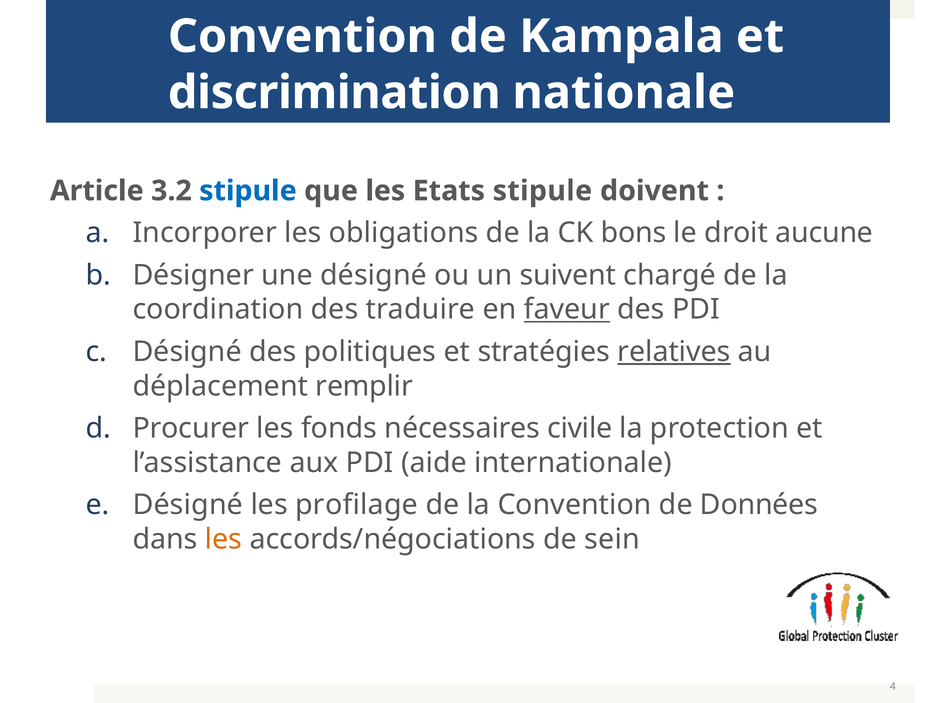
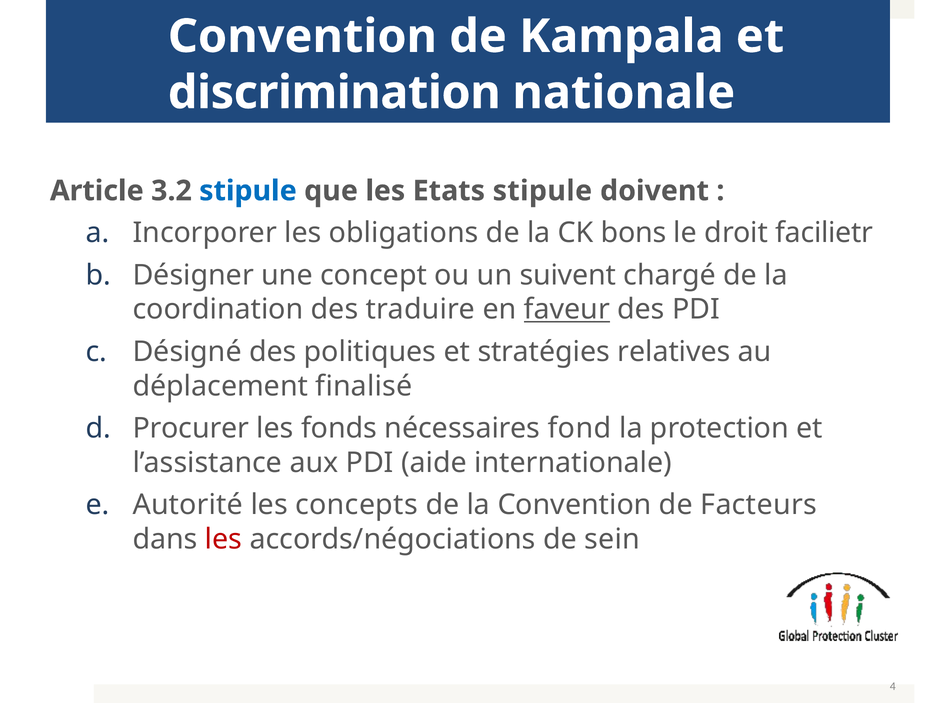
aucune: aucune -> facilietr (824, 233)
une désigné: désigné -> concept (374, 275)
relatives underline: present -> none (674, 352)
remplir: remplir -> finalisé (364, 386)
civile: civile -> fond (579, 429)
Désigné: Désigné -> Autorité (188, 505)
profilage: profilage -> concepts (357, 505)
Données: Données -> Facteurs (759, 505)
les colour: orange -> red (224, 540)
